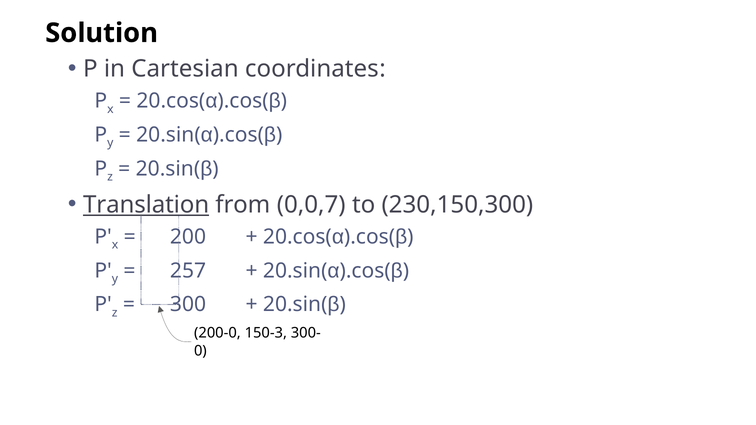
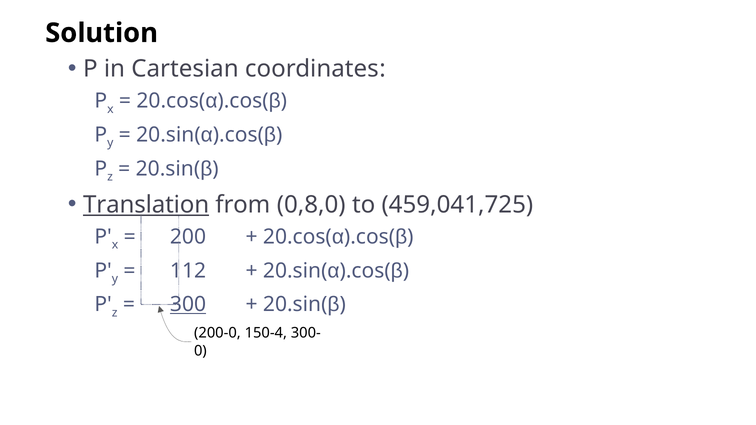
0,0,7: 0,0,7 -> 0,8,0 (311, 205)
230,150,300: 230,150,300 -> 459,041,725 (457, 205)
257: 257 -> 112 (188, 271)
300 underline: none -> present (188, 305)
150-3: 150-3 -> 150-4 (266, 333)
